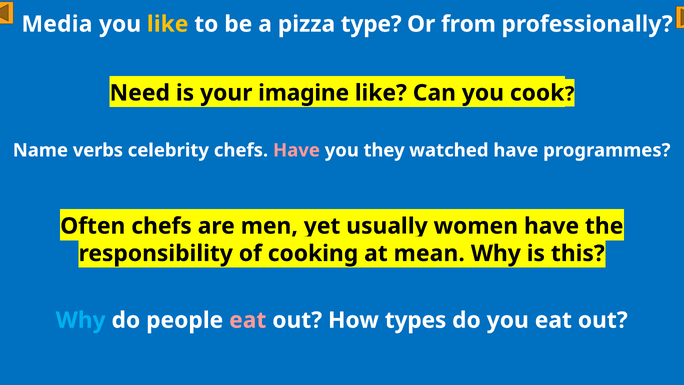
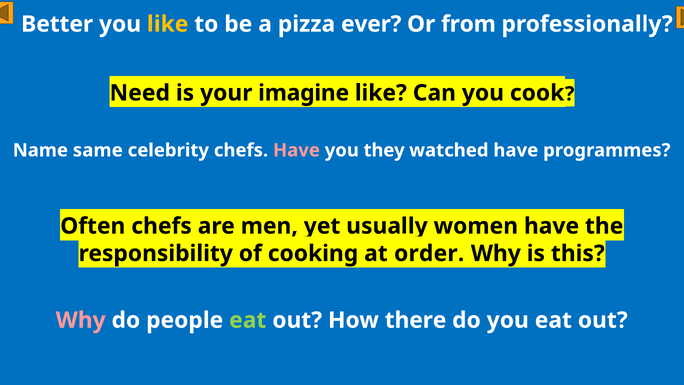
Media: Media -> Better (57, 24)
type: type -> ever (371, 24)
verbs: verbs -> same (98, 150)
mean: mean -> order (429, 253)
Why colour: light blue -> pink (81, 320)
eat colour: pink -> light green (248, 320)
types: types -> there (416, 320)
